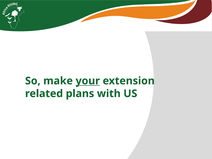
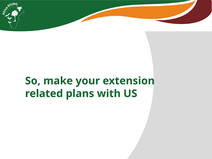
your underline: present -> none (88, 81)
